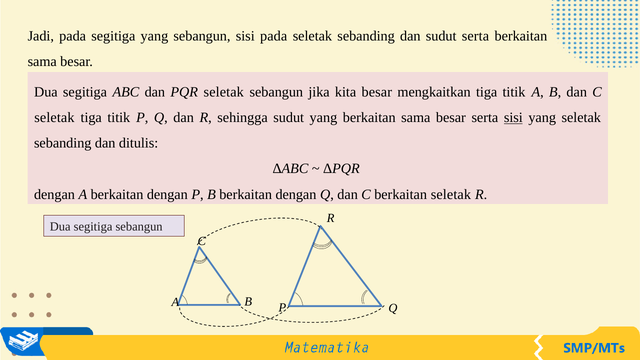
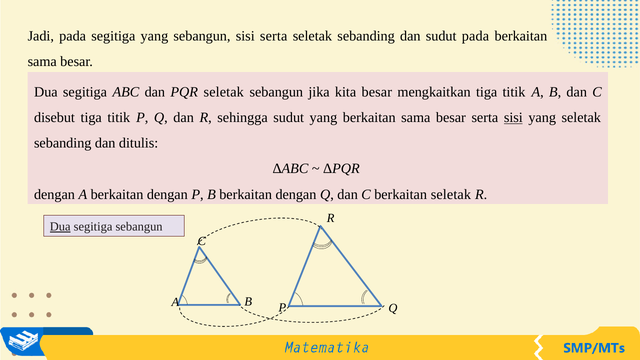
sisi pada: pada -> serta (274, 36)
sudut serta: serta -> pada (475, 36)
seletak: seletak -> disebut (54, 118)
Dua underline: none -> present (60, 227)
